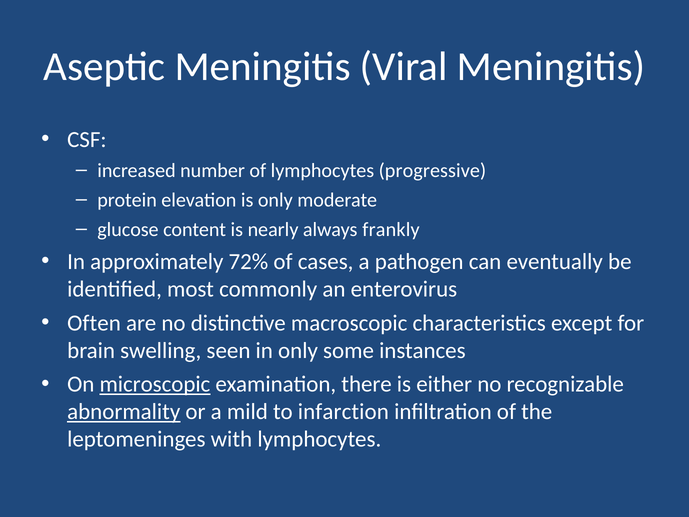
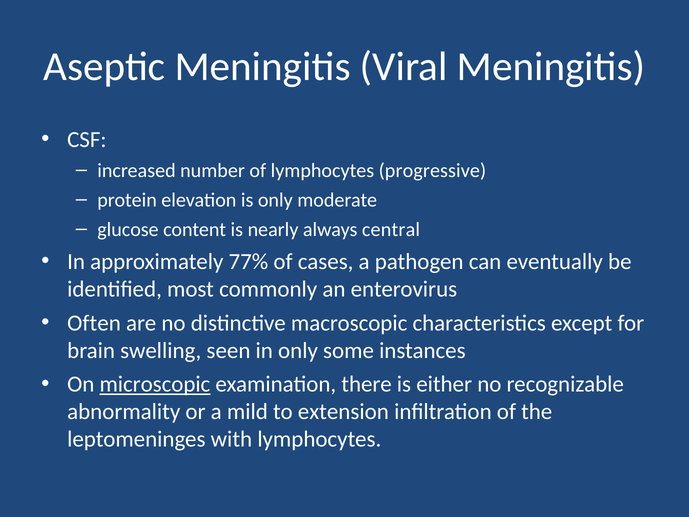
frankly: frankly -> central (391, 229)
72%: 72% -> 77% (248, 262)
abnormality underline: present -> none (124, 412)
infarction: infarction -> extension (343, 412)
